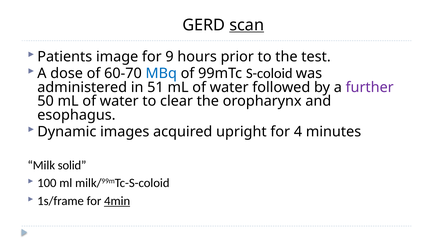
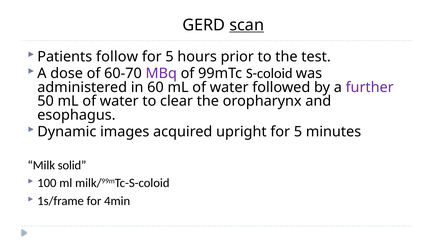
image: image -> follow (117, 57)
9: 9 -> 5 (170, 57)
MBq colour: blue -> purple (161, 73)
51: 51 -> 60 (155, 87)
upright for 4: 4 -> 5 (298, 131)
4min underline: present -> none (117, 201)
